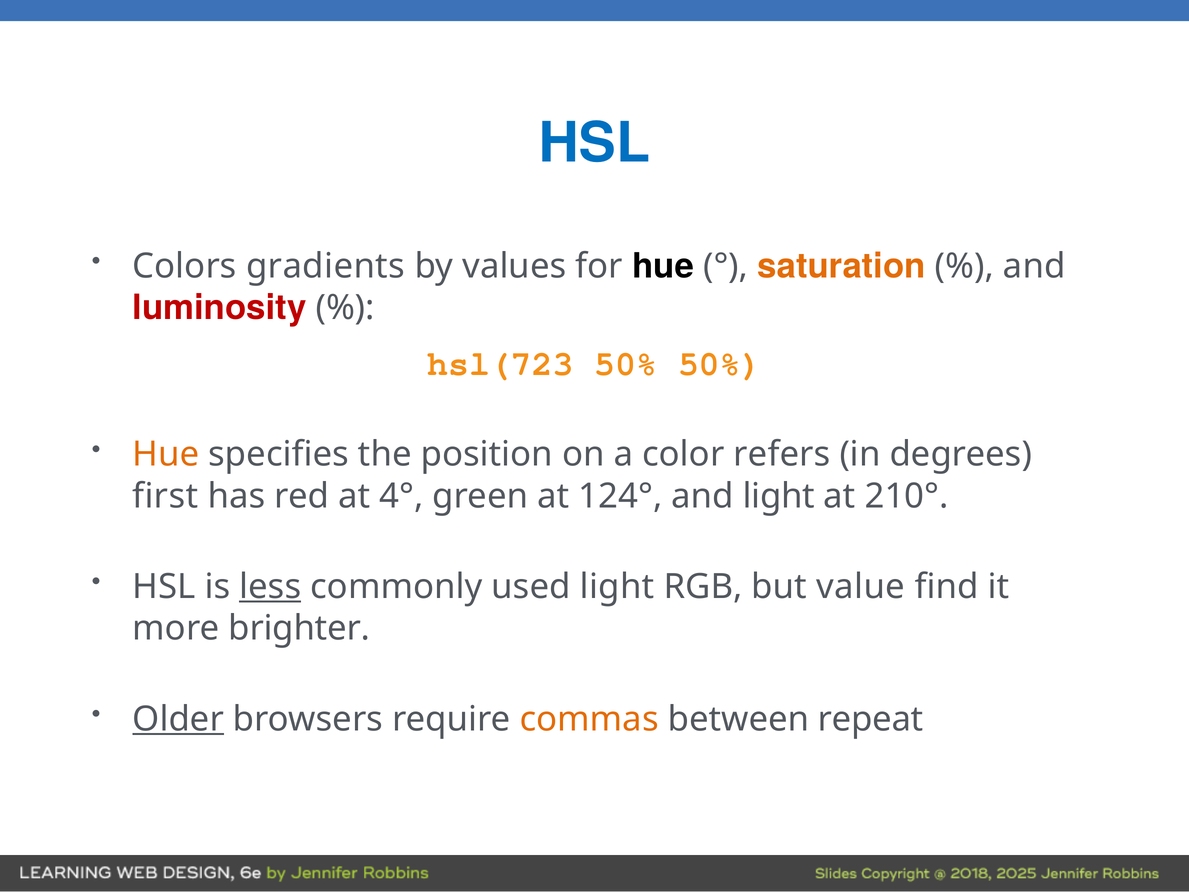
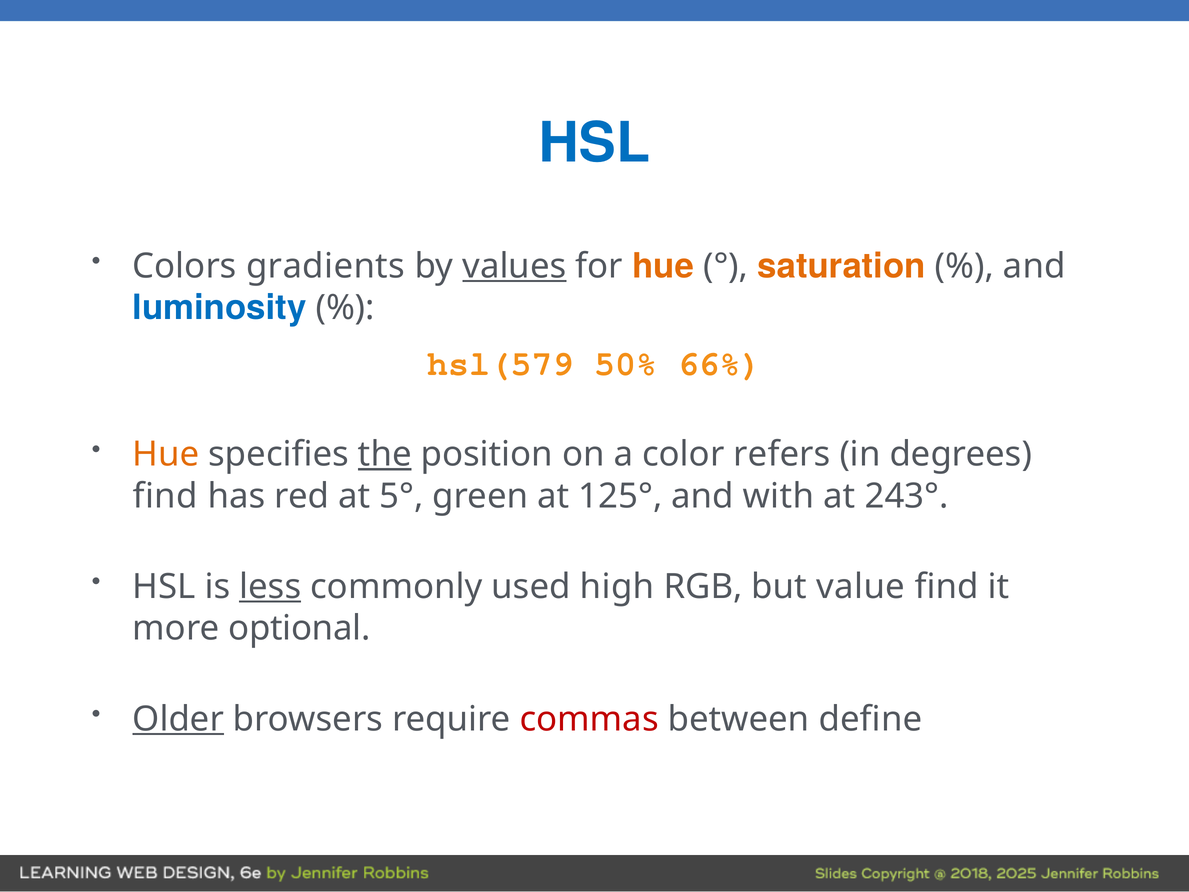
values underline: none -> present (514, 266)
hue colour: black -> orange (663, 266)
luminosity colour: red -> blue (219, 308)
hsl(723: hsl(723 -> hsl(579 (500, 364)
50% 50%: 50% -> 66% (720, 364)
the underline: none -> present (385, 454)
first: first -> find (165, 496)
4°: 4° -> 5° (401, 496)
124°: 124° -> 125° (620, 496)
and light: light -> with (778, 496)
210°: 210° -> 243° (907, 496)
used light: light -> high (617, 586)
brighter: brighter -> optional (299, 628)
commas colour: orange -> red (589, 719)
repeat: repeat -> define (870, 719)
